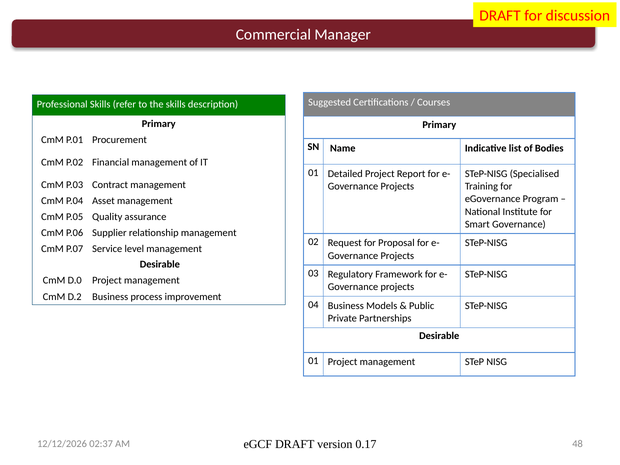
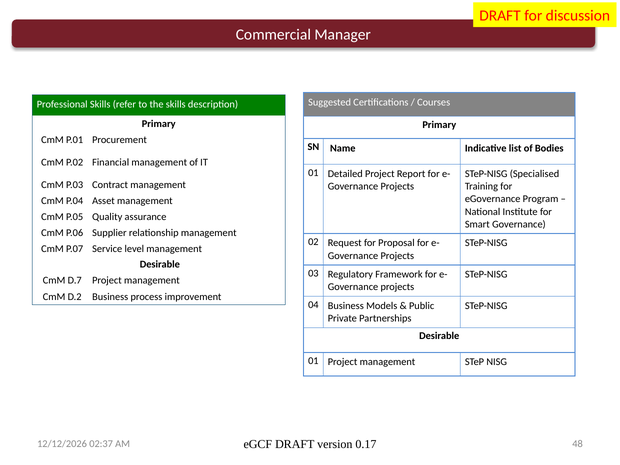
D.0: D.0 -> D.7 (75, 280)
